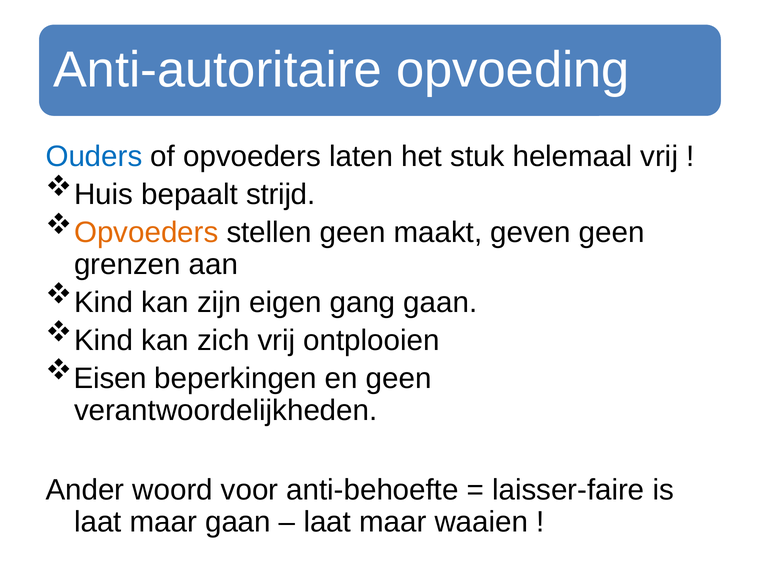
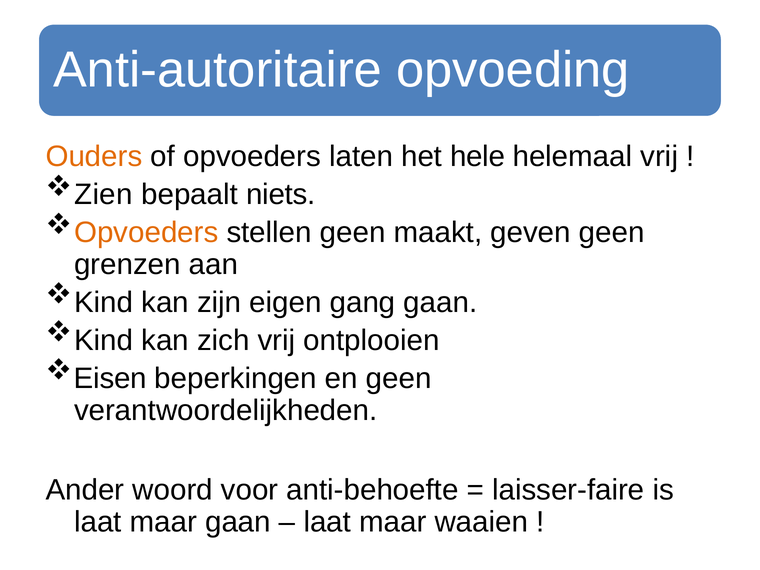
Ouders colour: blue -> orange (94, 157)
stuk: stuk -> hele (478, 157)
Huis: Huis -> Zien (103, 195)
strijd: strijd -> niets (281, 195)
